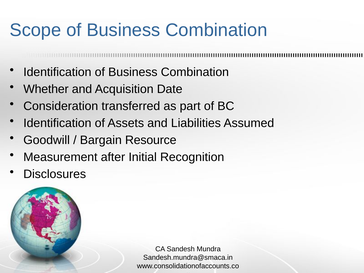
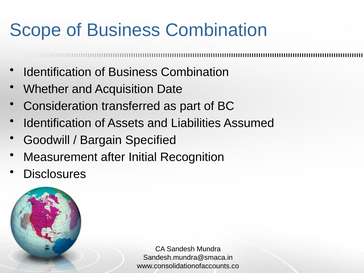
Resource: Resource -> Specified (151, 140)
